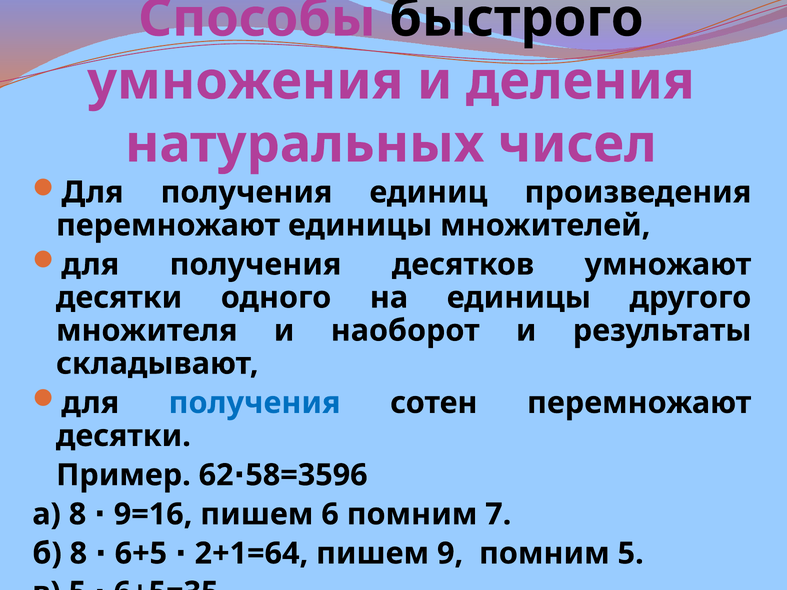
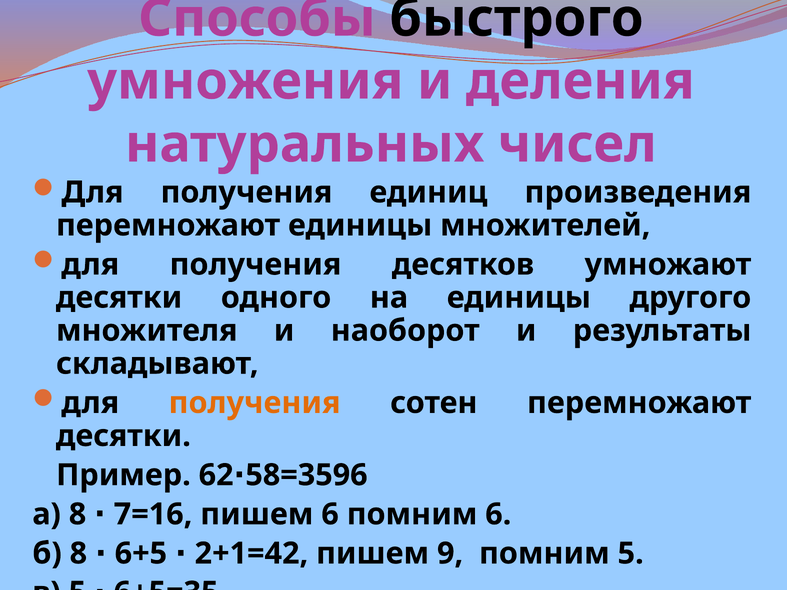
получения colour: blue -> orange (255, 403)
9=16: 9=16 -> 7=16 (153, 514)
помним 7: 7 -> 6 (498, 514)
2+1=64: 2+1=64 -> 2+1=42 (251, 554)
